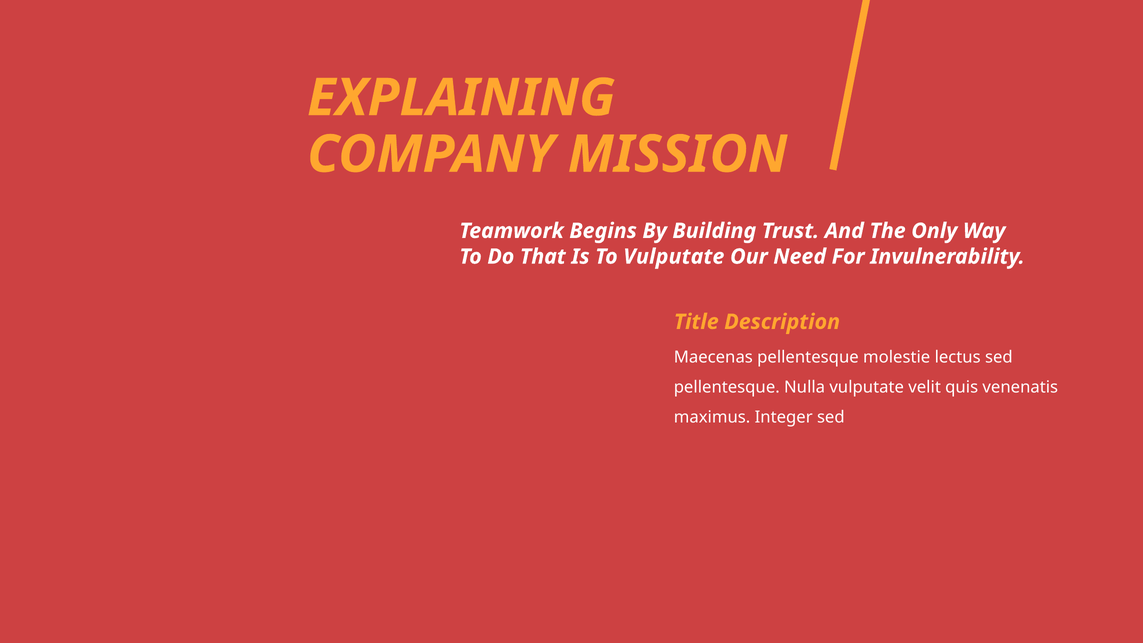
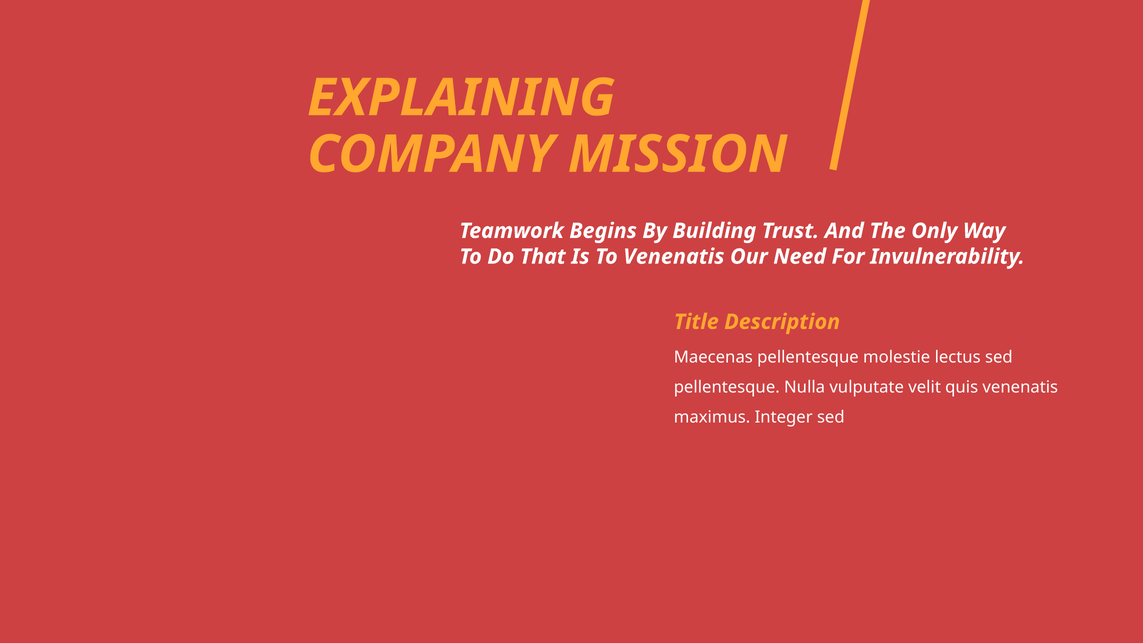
To Vulputate: Vulputate -> Venenatis (674, 257)
